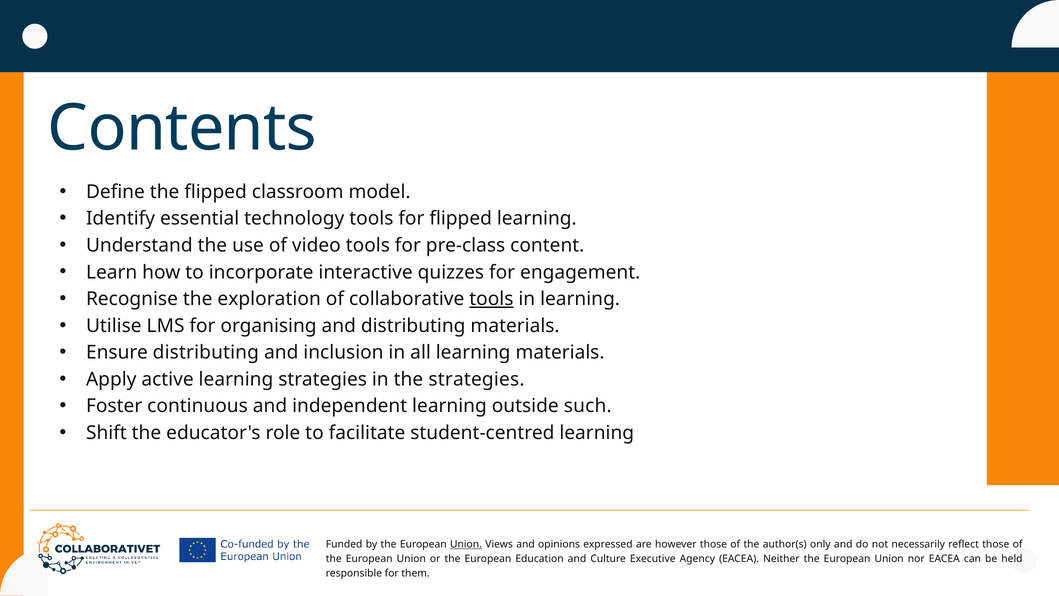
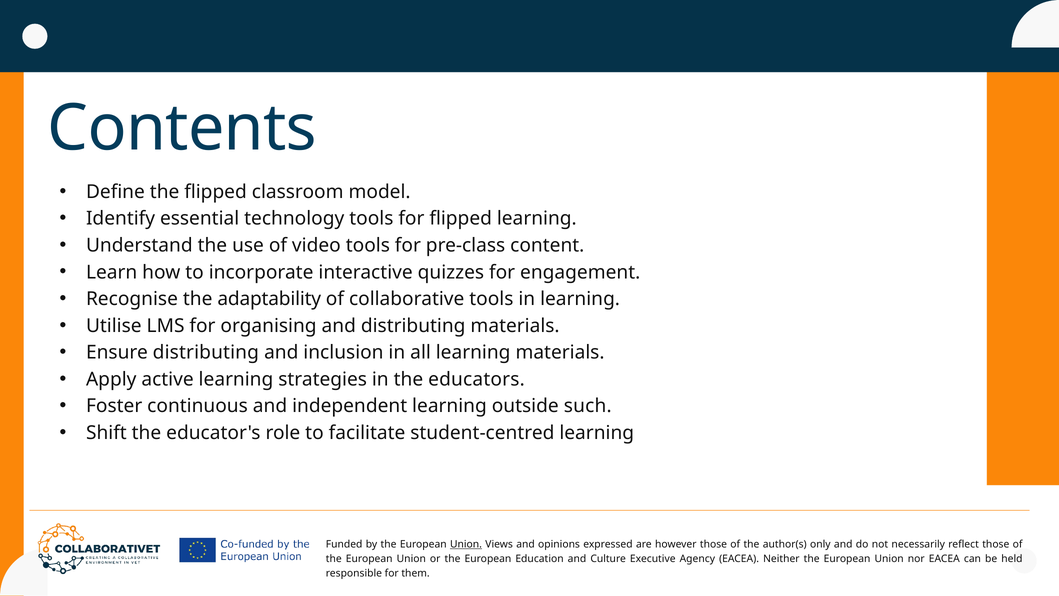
exploration: exploration -> adaptability (269, 299)
tools underline: present -> none (491, 299)
the strategies: strategies -> educators (476, 379)
